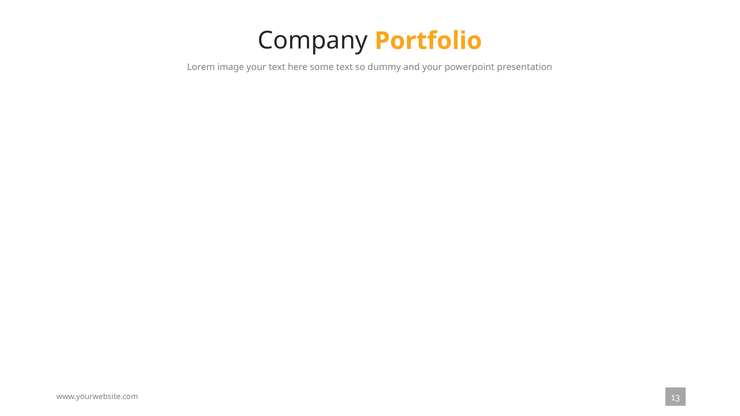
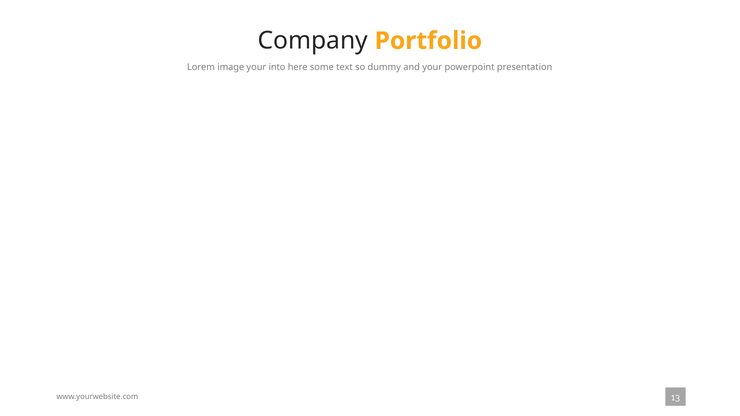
your text: text -> into (277, 67)
